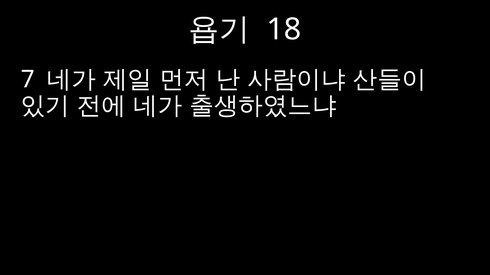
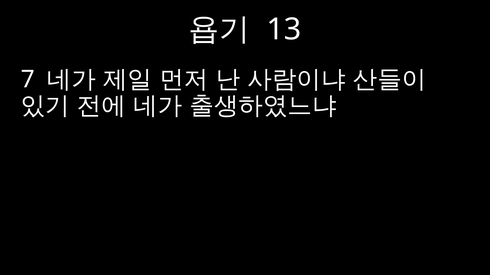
18: 18 -> 13 (284, 30)
